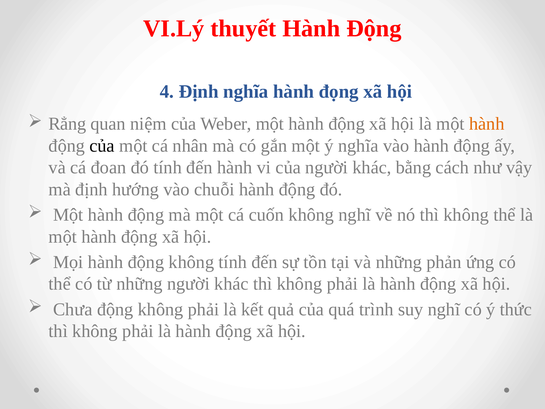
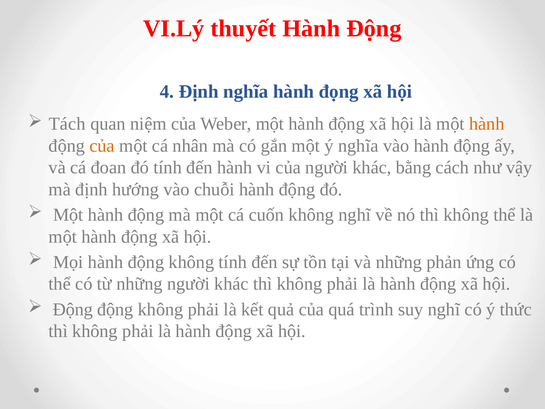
Rẳng: Rẳng -> Tách (67, 124)
của colour: black -> orange (102, 146)
Chưa: Chưa -> Động (73, 309)
